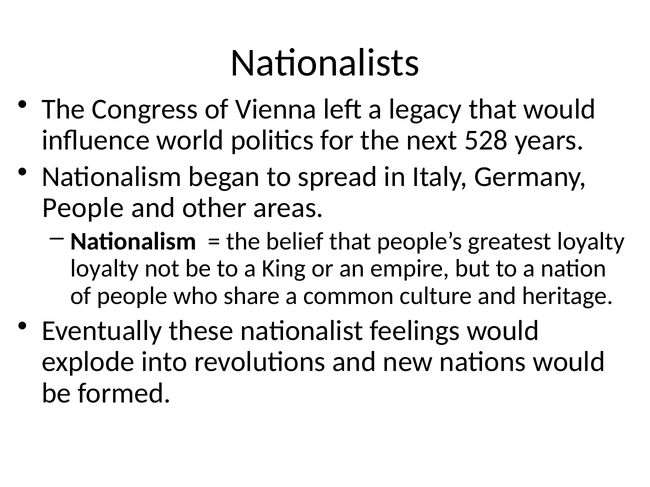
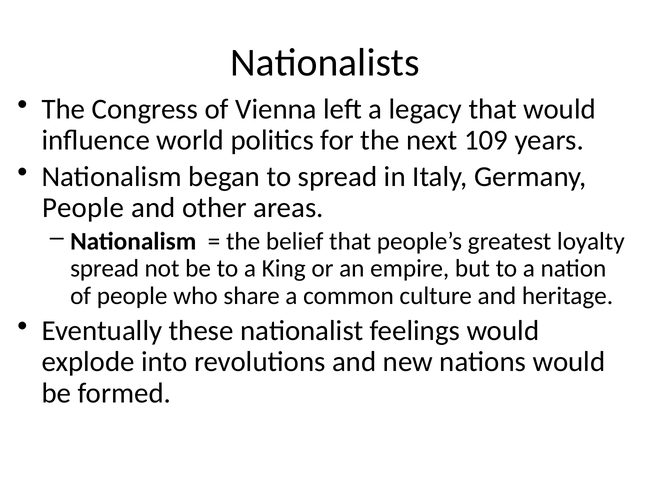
528: 528 -> 109 (486, 141)
loyalty: loyalty -> spread (105, 269)
